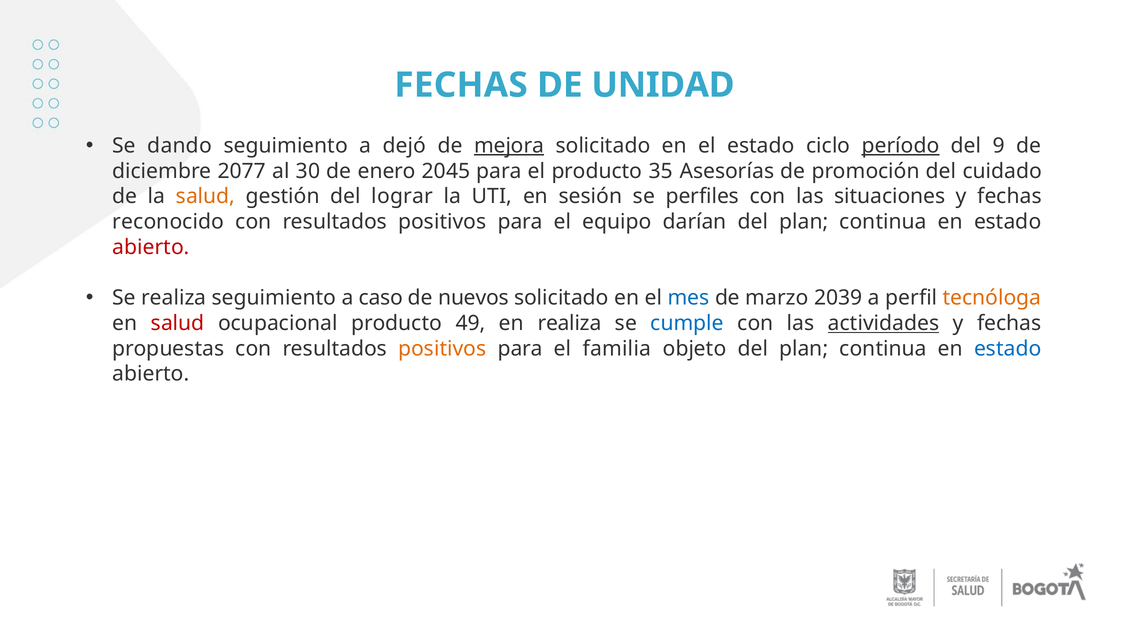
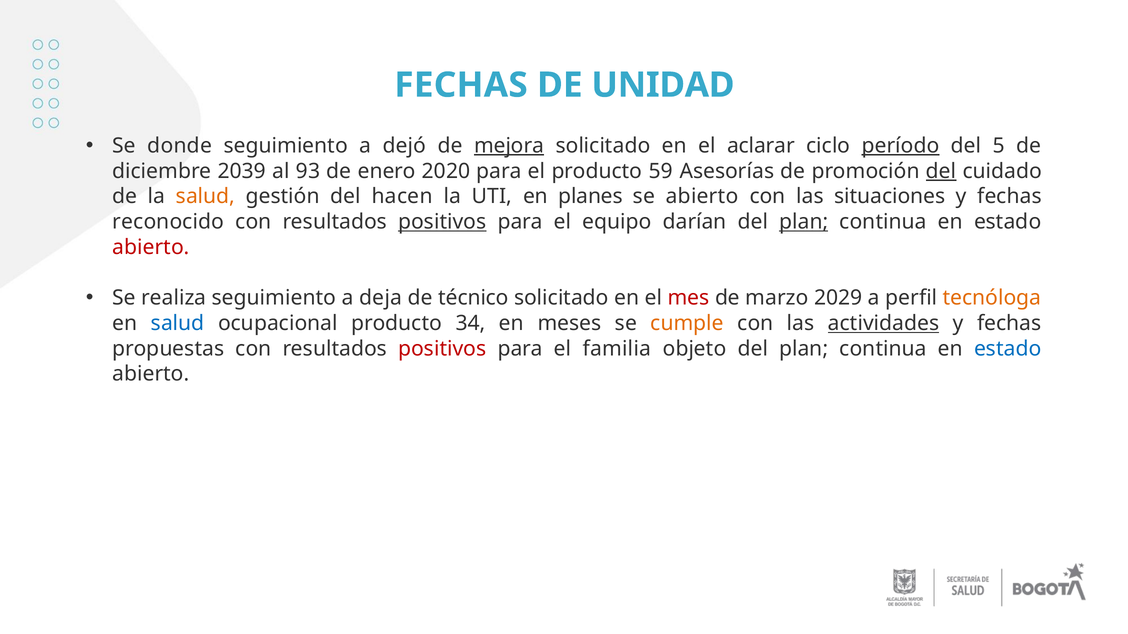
dando: dando -> donde (180, 146)
el estado: estado -> aclarar (761, 146)
9: 9 -> 5 (999, 146)
2077: 2077 -> 2039 (242, 171)
30: 30 -> 93 (308, 171)
2045: 2045 -> 2020 (446, 171)
35: 35 -> 59 (661, 171)
del underline: none -> present (941, 171)
lograr: lograr -> hacen (402, 197)
sesión: sesión -> planes (591, 197)
se perfiles: perfiles -> abierto (702, 197)
positivos underline: none -> present (442, 222)
plan underline: none -> present (804, 222)
caso: caso -> deja (381, 298)
nuevos: nuevos -> técnico (474, 298)
mes colour: blue -> red (689, 298)
2039: 2039 -> 2029 (838, 298)
salud colour: red -> blue (178, 324)
49: 49 -> 34 (470, 324)
en realiza: realiza -> meses (569, 324)
cumple colour: blue -> orange (687, 324)
positivos colour: orange -> red (442, 349)
